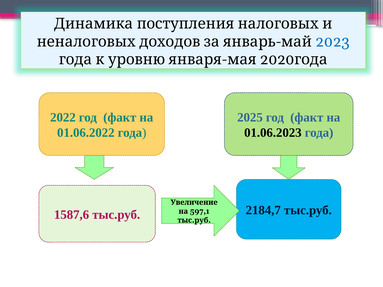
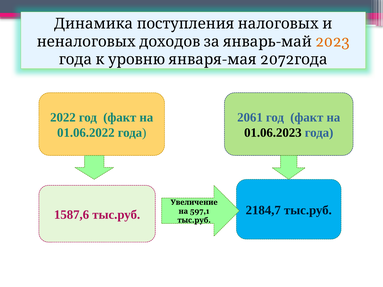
2023 colour: blue -> orange (333, 42)
2020: 2020 -> 2072 (277, 60)
2025: 2025 -> 2061 (250, 117)
